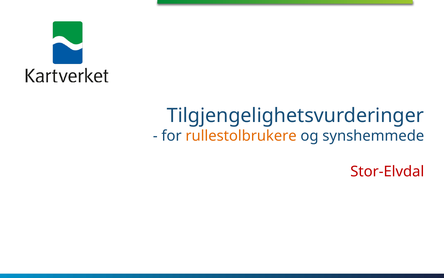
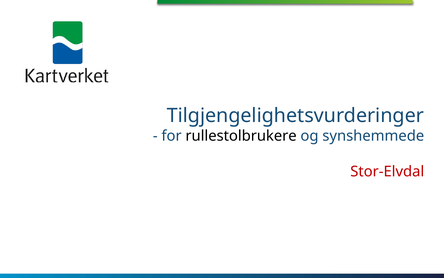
rullestolbrukere colour: orange -> black (241, 136)
